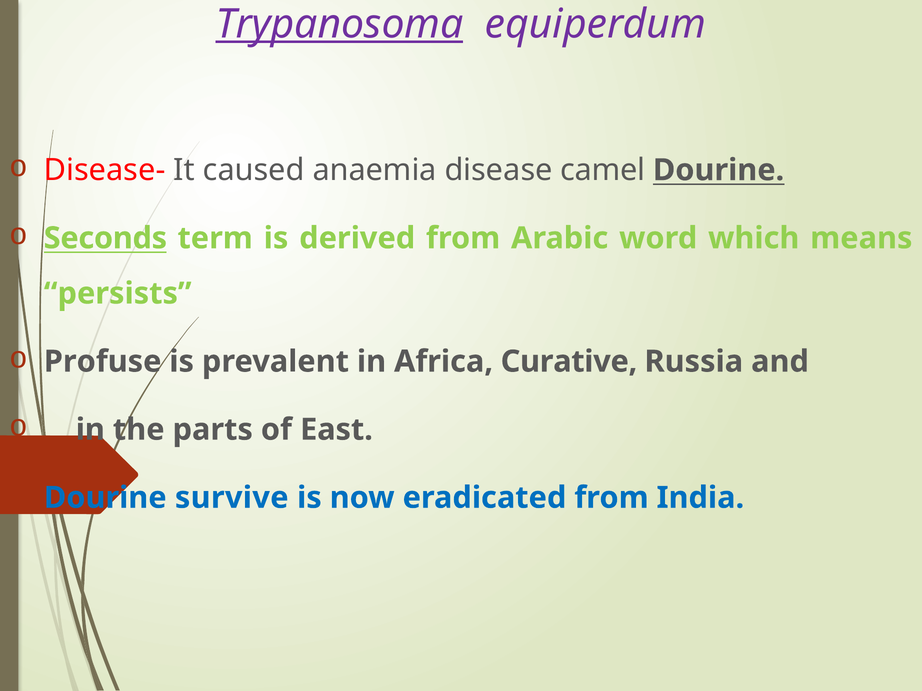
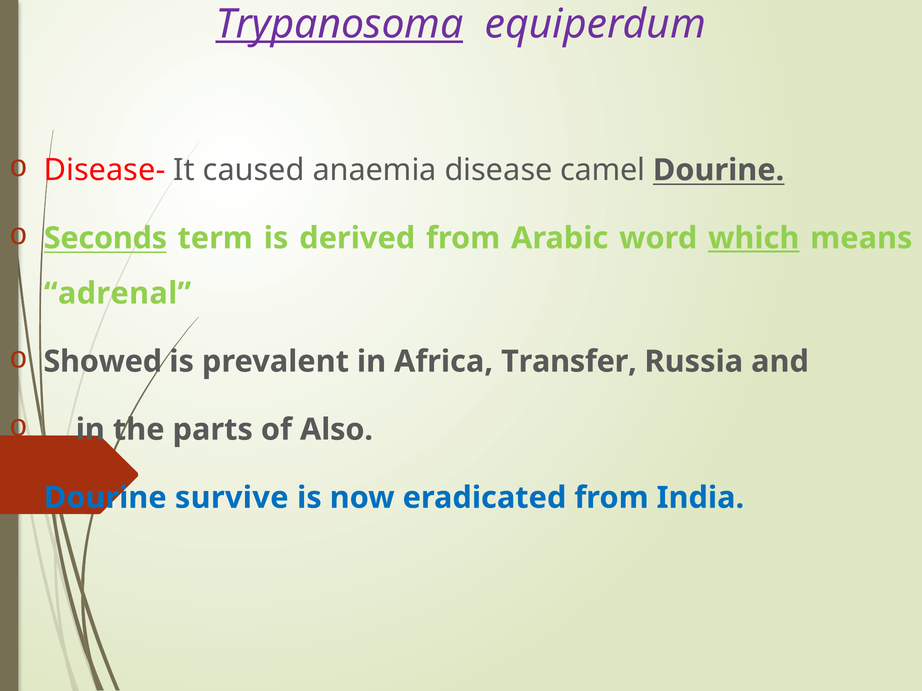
which underline: none -> present (754, 238)
persists: persists -> adrenal (118, 294)
Profuse: Profuse -> Showed (103, 362)
Curative: Curative -> Transfer (569, 362)
East: East -> Also (336, 430)
